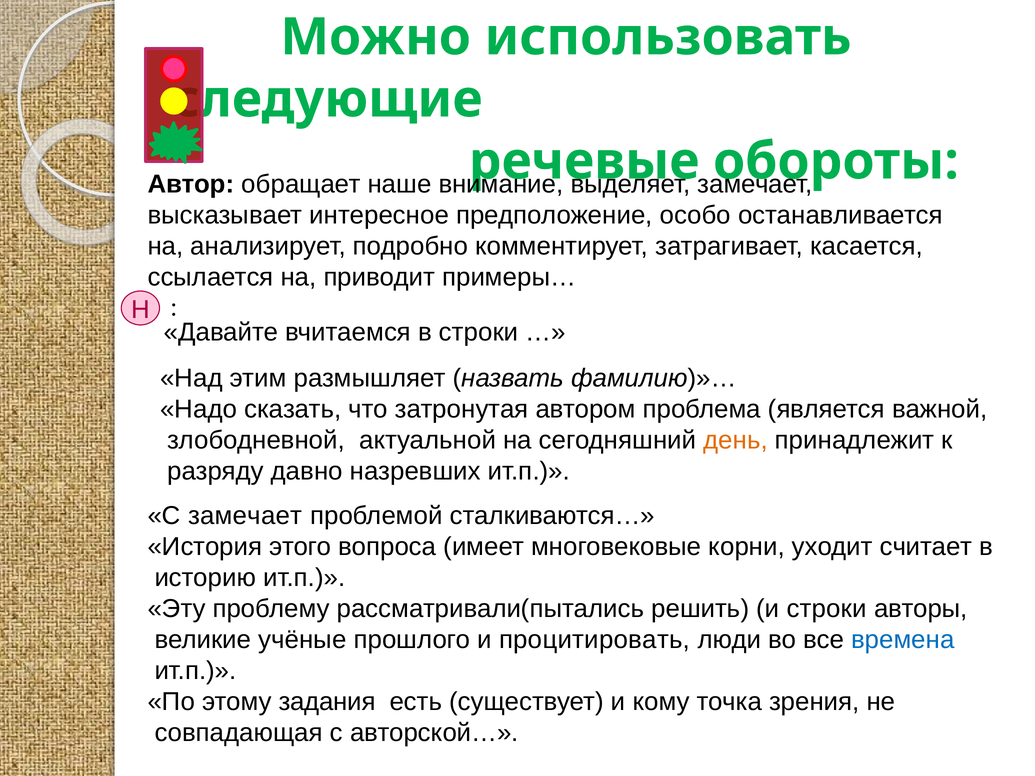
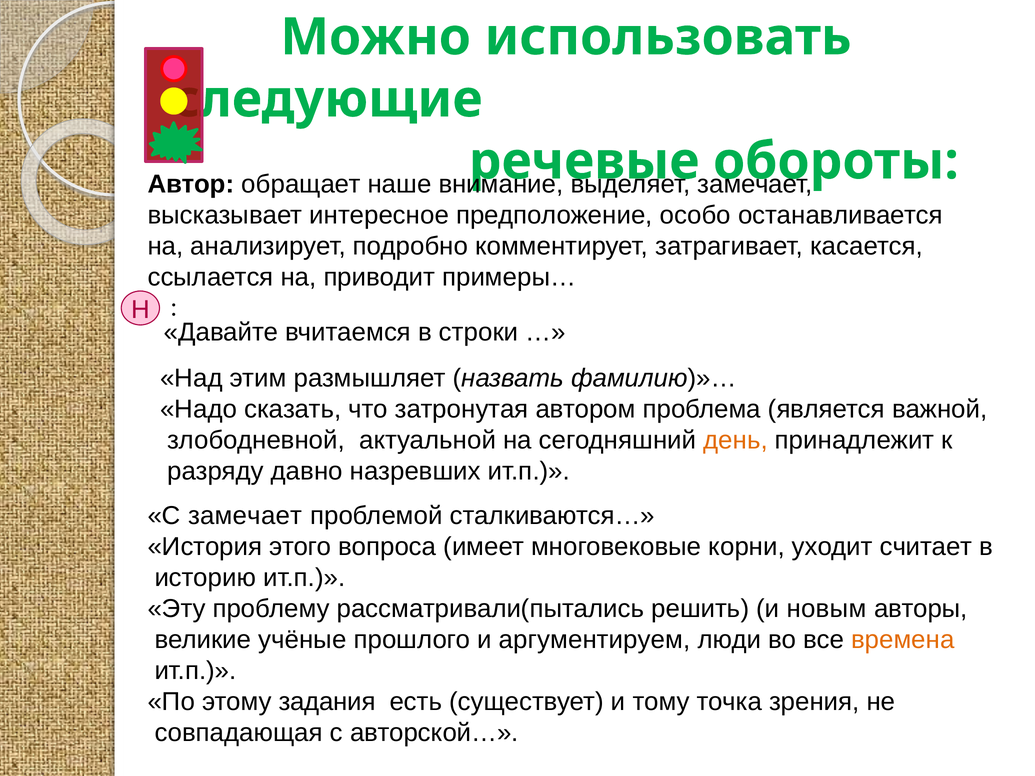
и строки: строки -> новым (827, 609)
процитировать: процитировать -> аргументируем (595, 640)
времена colour: blue -> orange (903, 640)
кому: кому -> тому (661, 702)
